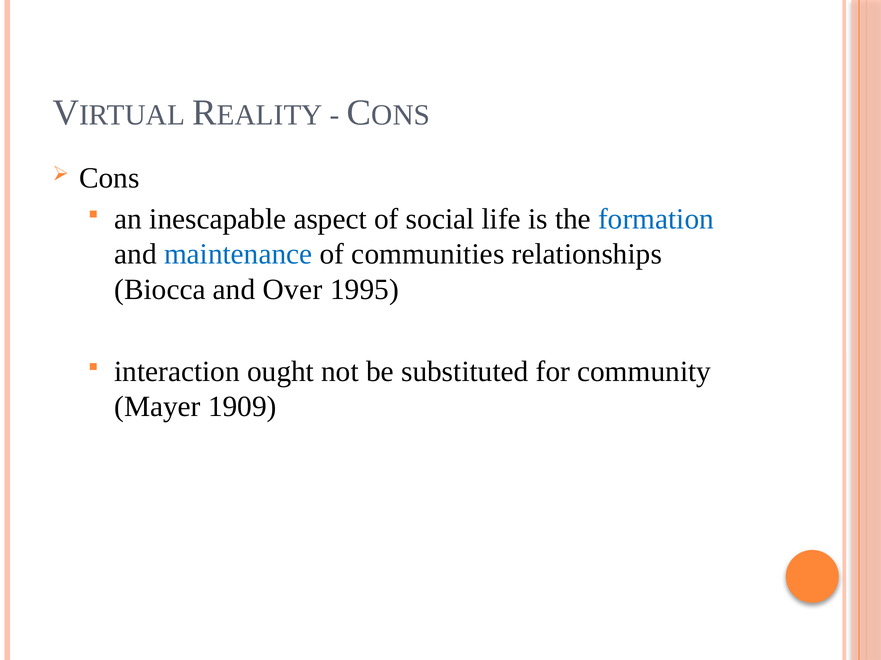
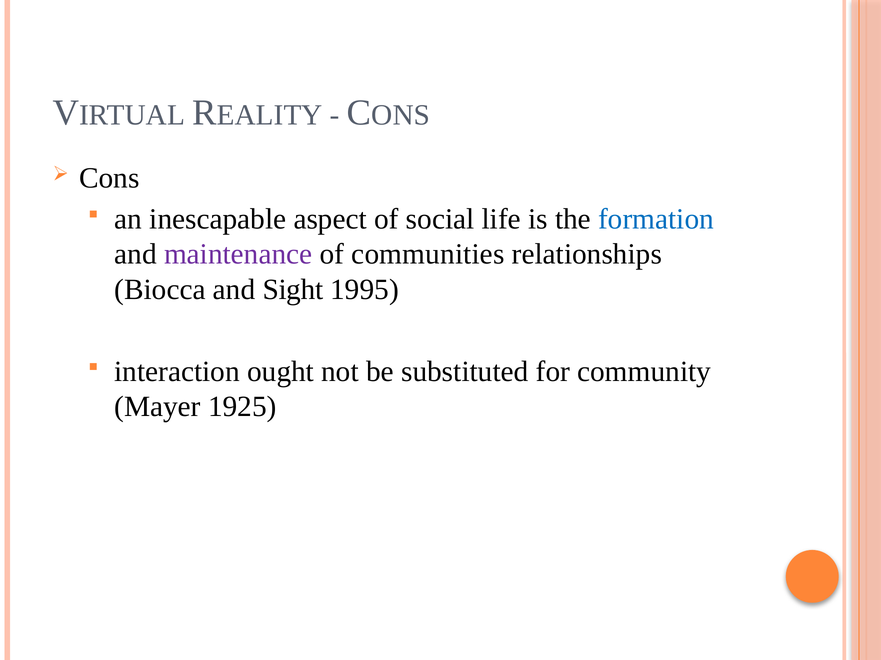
maintenance colour: blue -> purple (238, 255)
Over: Over -> Sight (293, 290)
1909: 1909 -> 1925 (242, 407)
